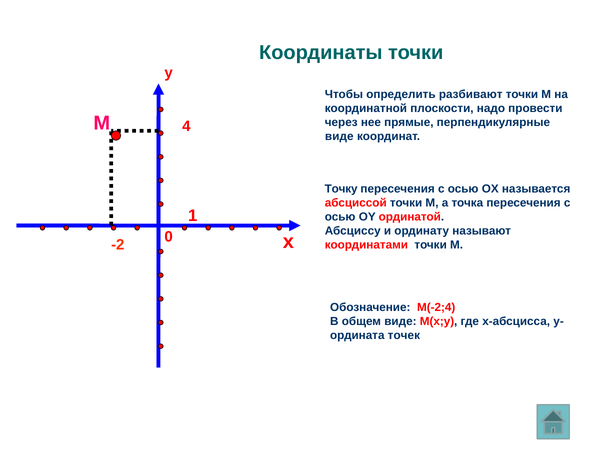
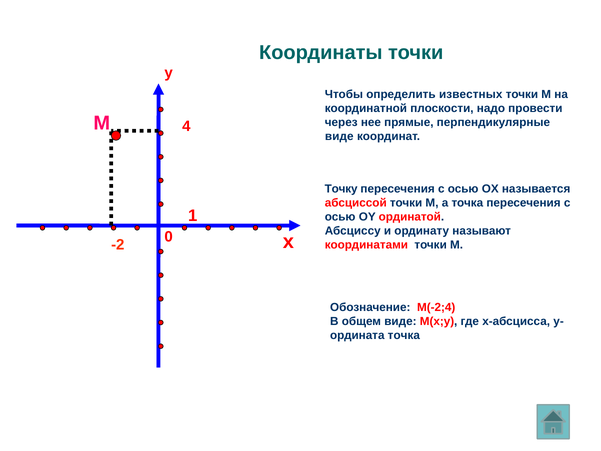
разбивают: разбивают -> известных (471, 94)
точек: точек -> точка (404, 335)
